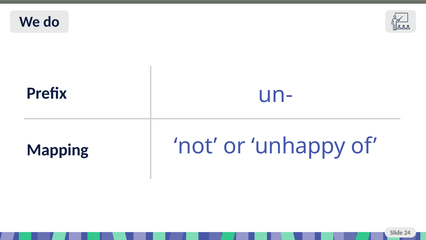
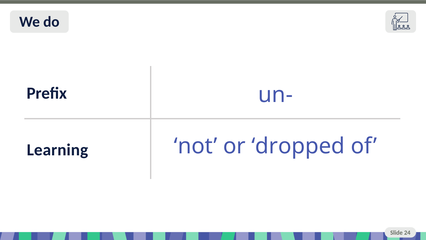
Mapping: Mapping -> Learning (57, 150)
unhappy: unhappy -> dropped (298, 146)
